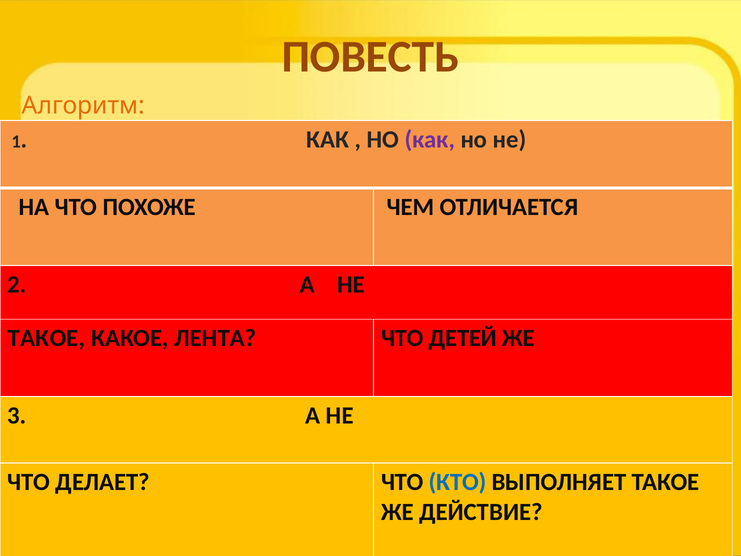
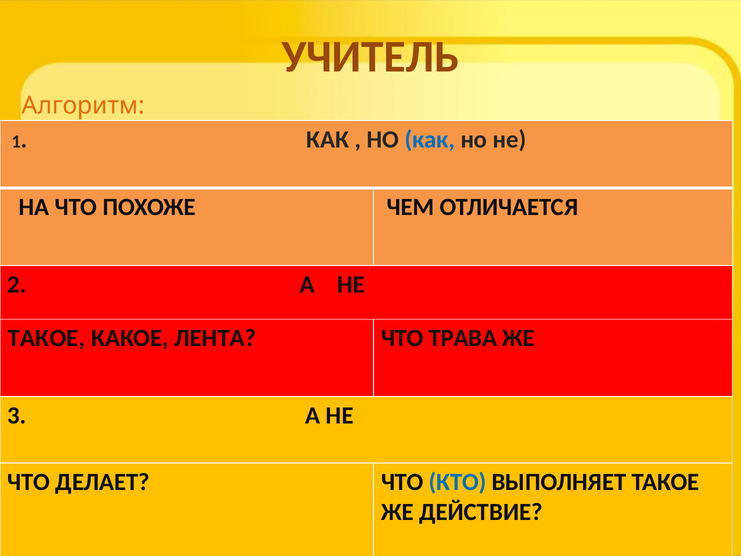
ПОВЕСТЬ: ПОВЕСТЬ -> УЧИТЕЛЬ (370, 57)
как colour: purple -> blue (430, 139)
ДЕТЕЙ: ДЕТЕЙ -> ТРАВА (463, 338)
